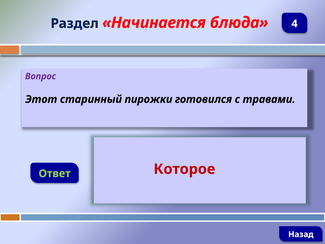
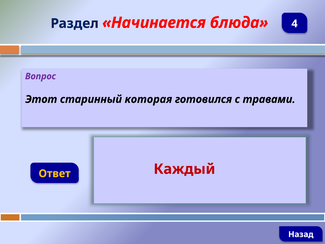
пирожки: пирожки -> которая (148, 99)
Которое: Которое -> Каждый (184, 169)
Ответ colour: light green -> yellow (55, 173)
